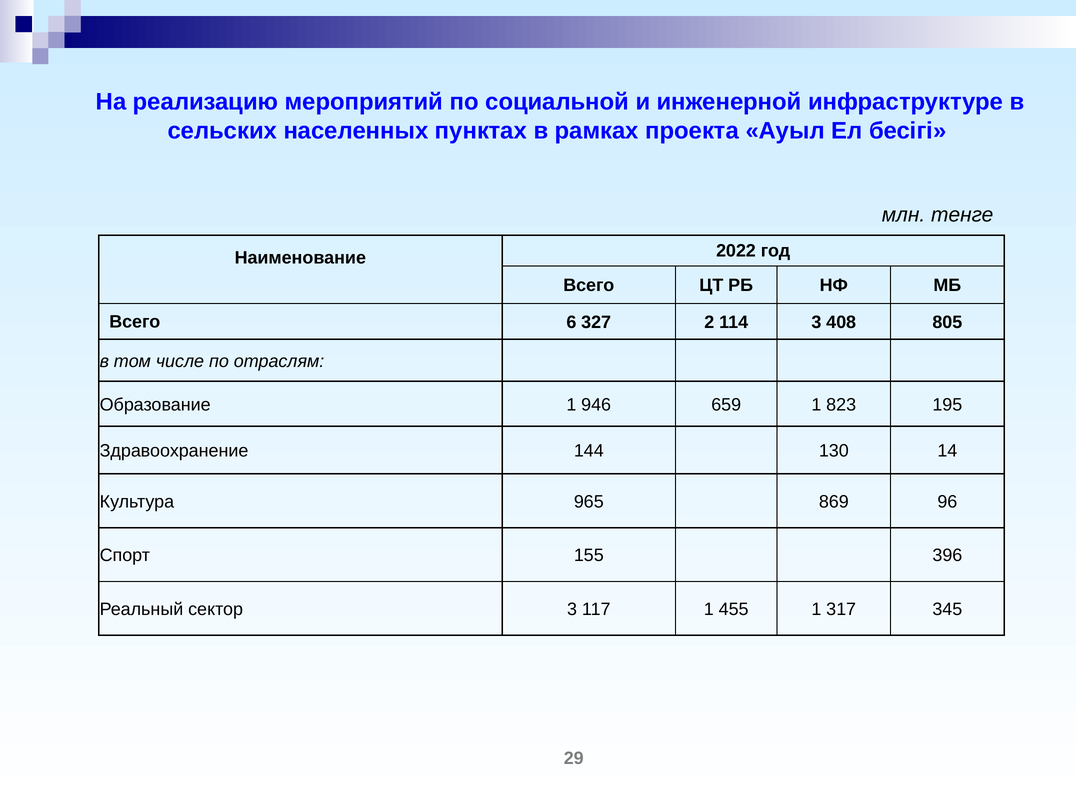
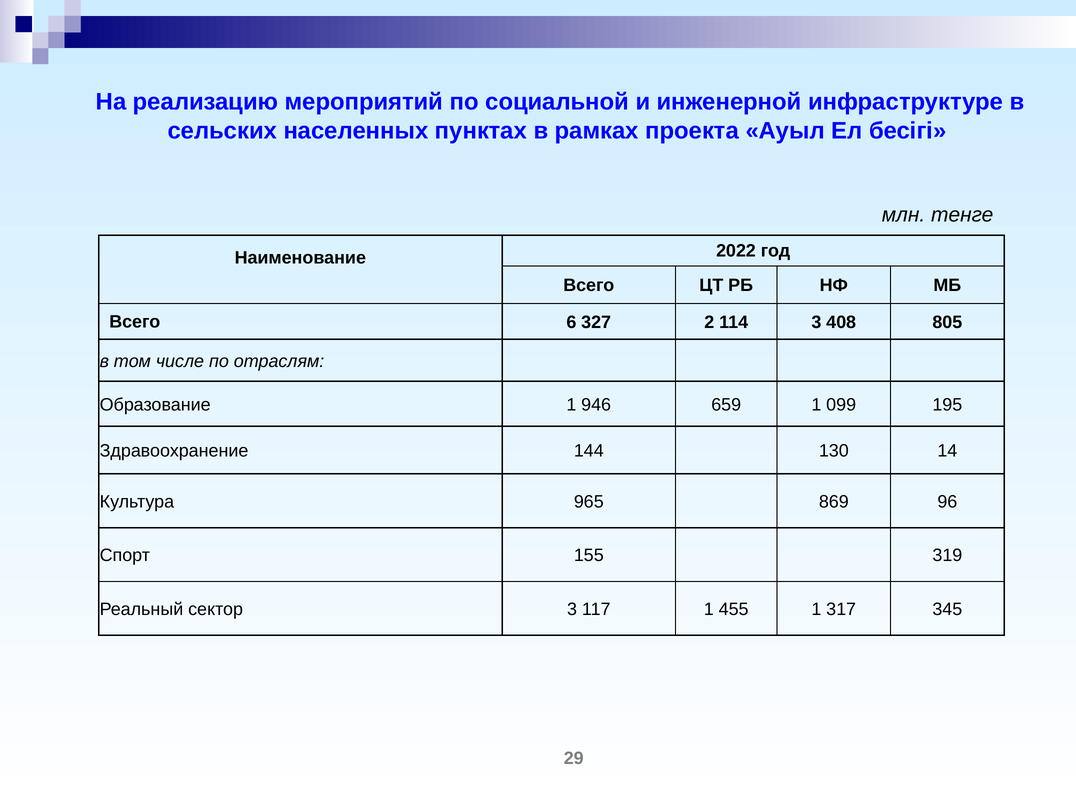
823: 823 -> 099 (841, 405)
396: 396 -> 319 (947, 555)
